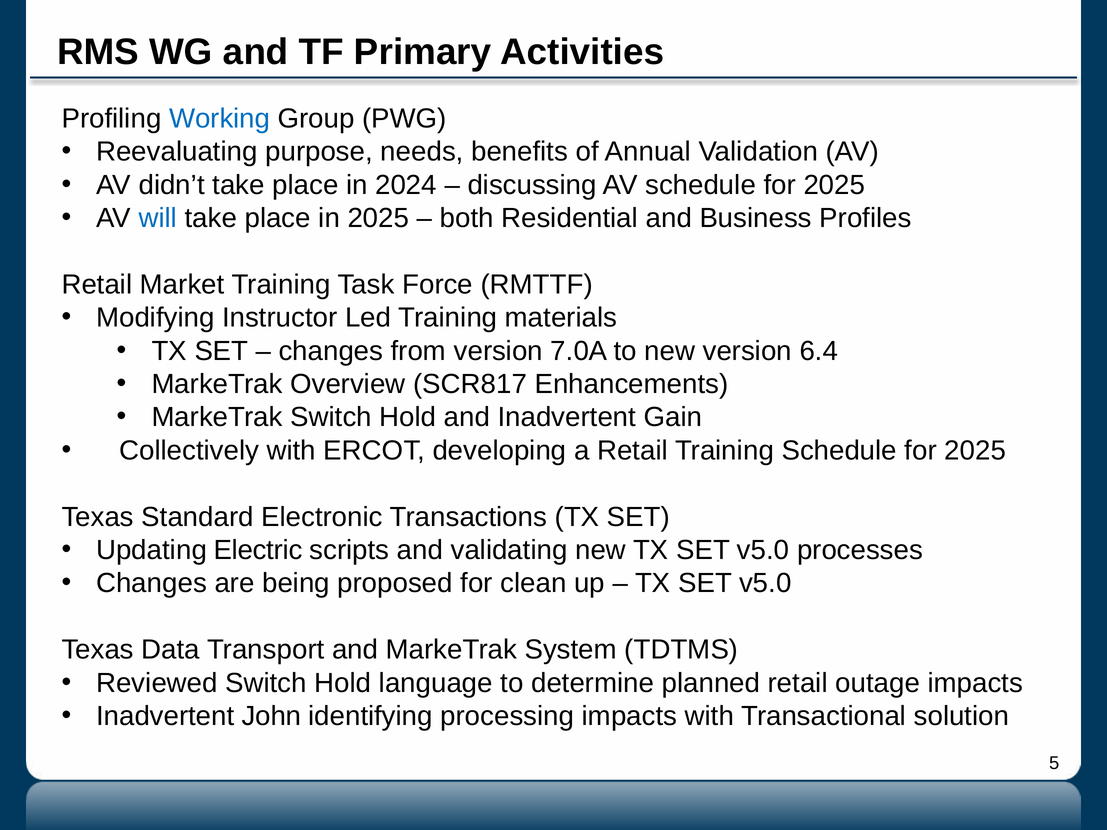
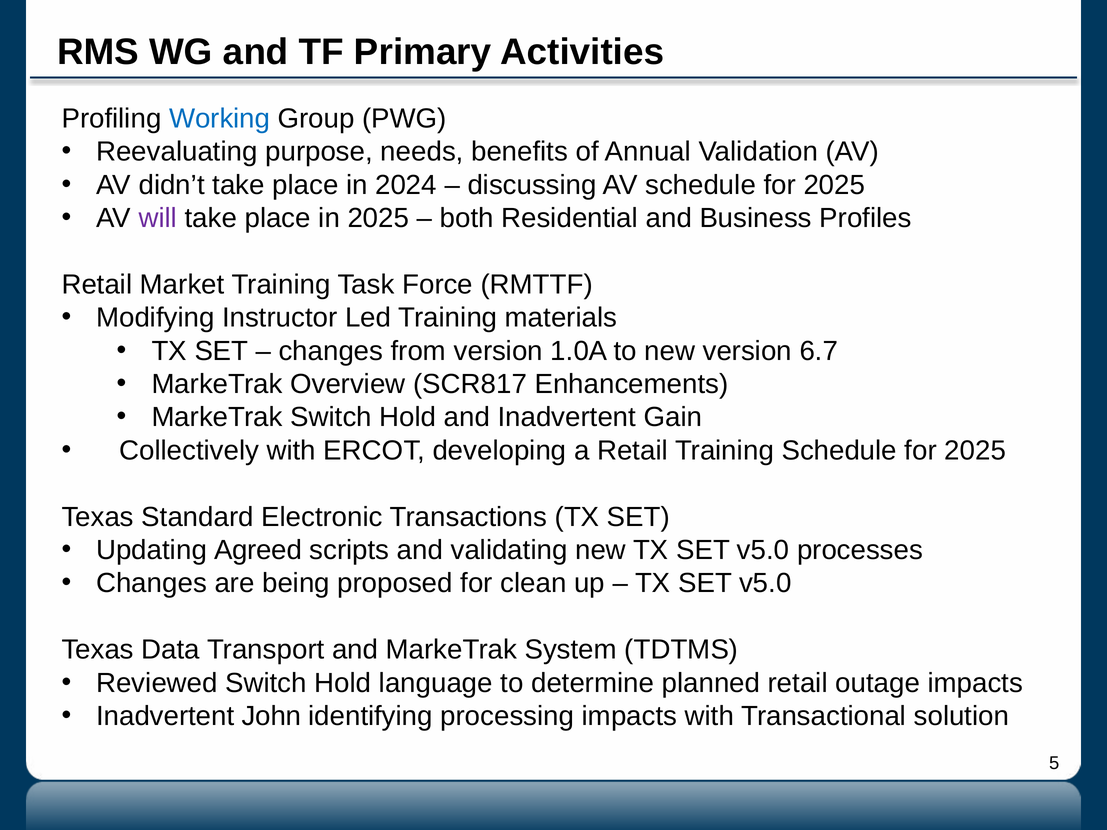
will colour: blue -> purple (158, 218)
7.0A: 7.0A -> 1.0A (579, 351)
6.4: 6.4 -> 6.7 (819, 351)
Electric: Electric -> Agreed (258, 550)
